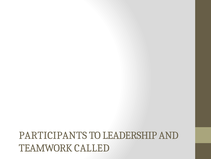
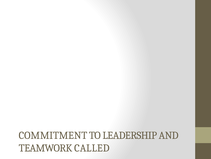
PARTICIPANTS: PARTICIPANTS -> COMMITMENT (53, 135)
